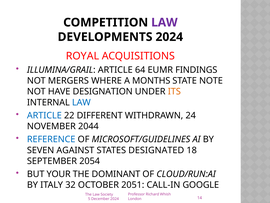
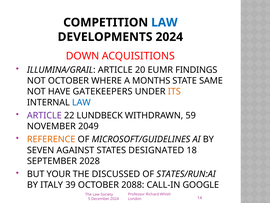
LAW colour: purple -> blue (164, 22)
ROYAL: ROYAL -> DOWN (83, 56)
64: 64 -> 20 (140, 70)
NOT MERGERS: MERGERS -> OCTOBER (68, 81)
NOTE: NOTE -> SAME (211, 81)
DESIGNATION: DESIGNATION -> GATEKEEPERS (103, 91)
ARTICLE colour: blue -> purple (44, 115)
DIFFERENT: DIFFERENT -> LUNDBECK (100, 115)
24: 24 -> 59 (191, 115)
2044: 2044 -> 2049 (88, 126)
REFERENCE colour: blue -> orange (51, 139)
2054: 2054 -> 2028 (90, 161)
DOMINANT: DOMINANT -> DISCUSSED (116, 174)
CLOUD/RUN:AI: CLOUD/RUN:AI -> STATES/RUN:AI (186, 174)
32: 32 -> 39 (70, 185)
2051: 2051 -> 2088 (133, 185)
